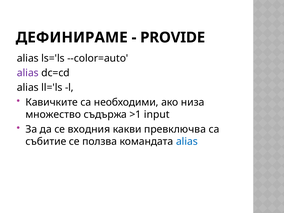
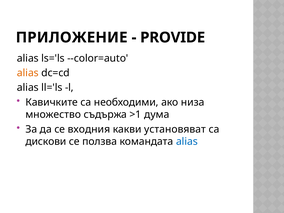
ДЕФИНИРАМЕ: ДЕФИНИРАМЕ -> ПРИЛОЖЕНИЕ (72, 37)
alias colour: purple -> orange (28, 73)
input: input -> дума (157, 115)
превключва: превключва -> установяват (175, 129)
събитие: събитие -> дискови (46, 142)
